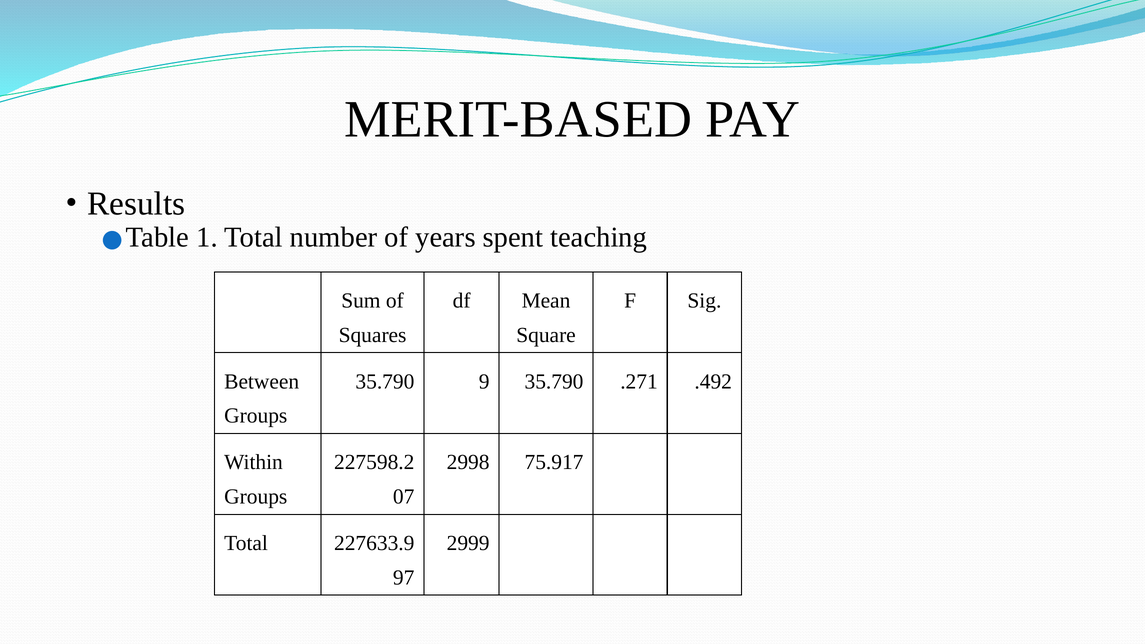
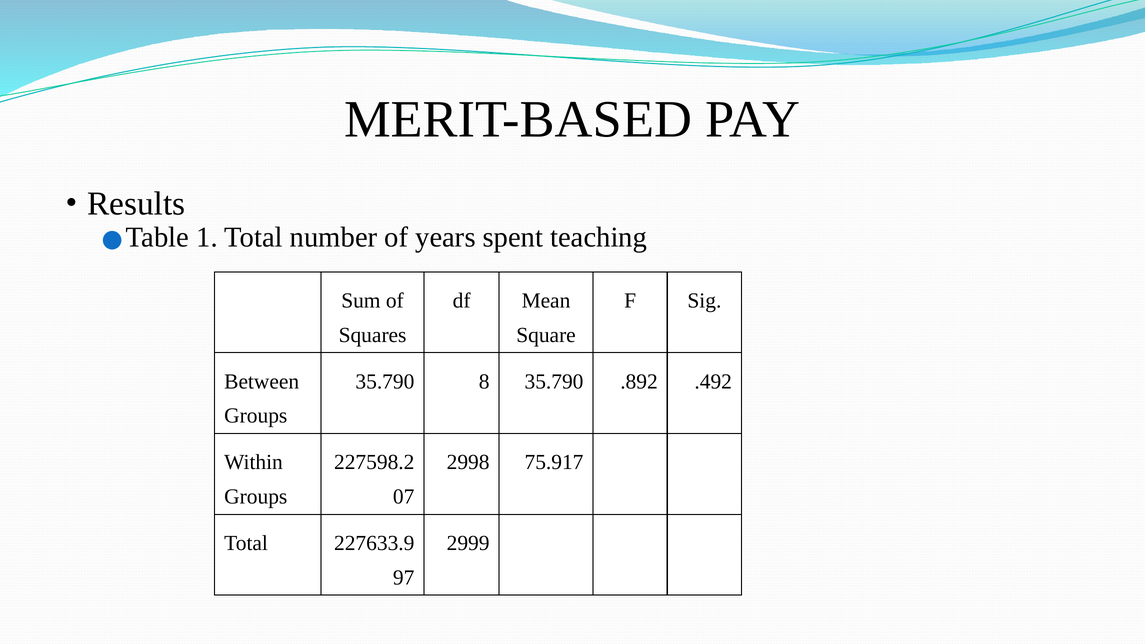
9: 9 -> 8 (484, 381)
.271: .271 -> .892 (639, 381)
